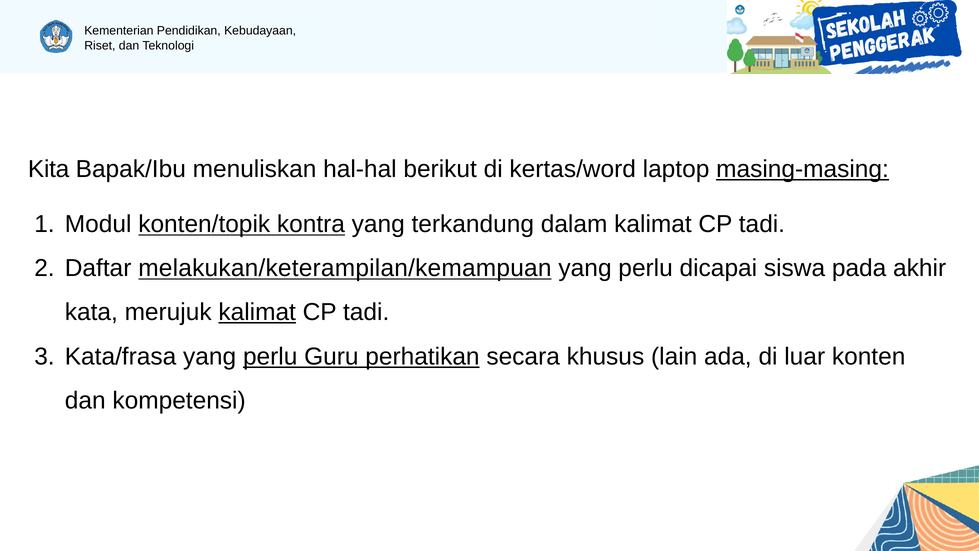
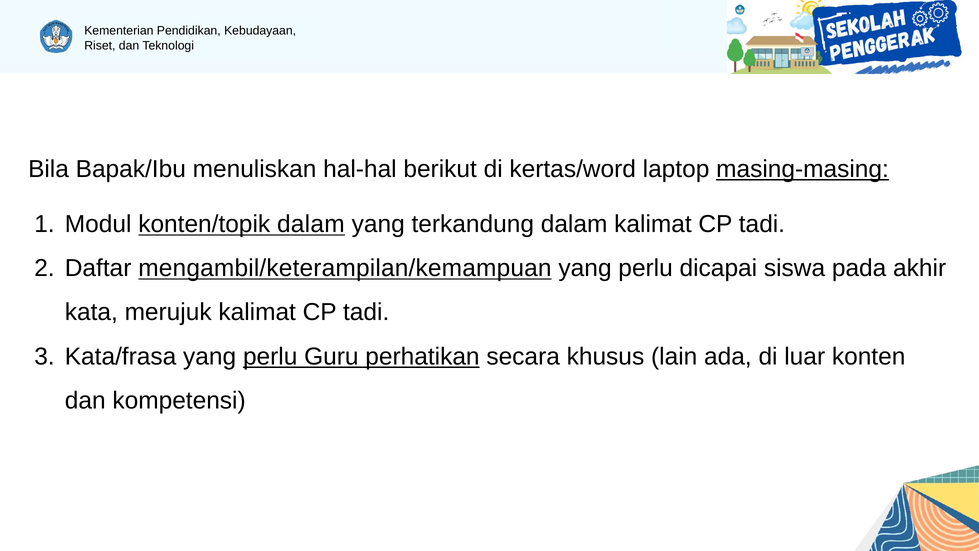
Kita: Kita -> Bila (49, 169)
konten/topik kontra: kontra -> dalam (311, 224)
melakukan/keterampilan/kemampuan: melakukan/keterampilan/kemampuan -> mengambil/keterampilan/kemampuan (345, 268)
kalimat underline: present -> none (257, 312)
